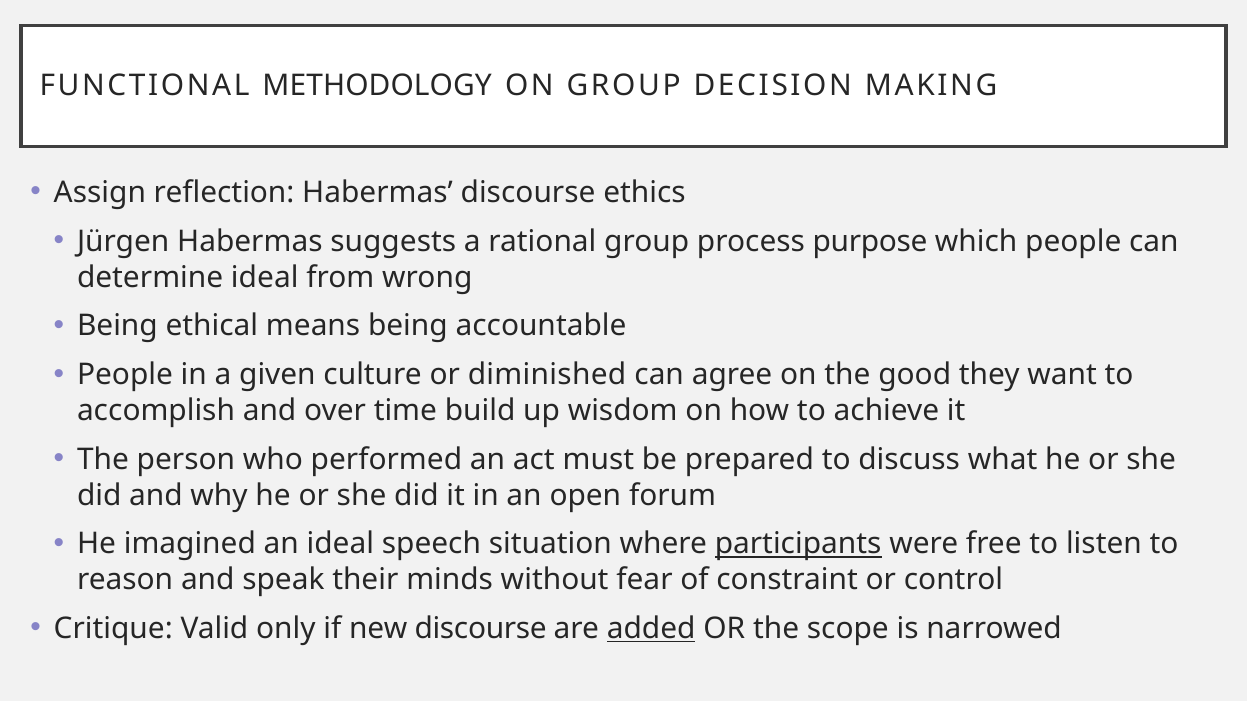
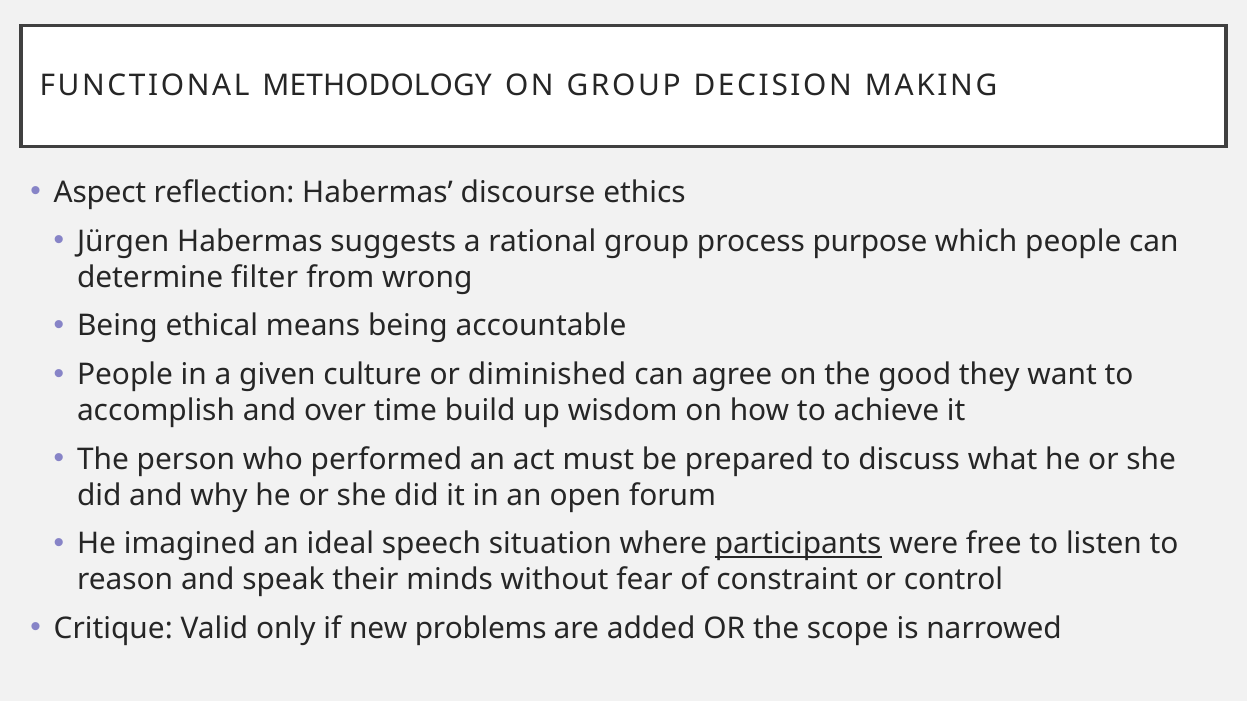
Assign: Assign -> Aspect (100, 193)
determine ideal: ideal -> filter (265, 277)
new discourse: discourse -> problems (481, 629)
added underline: present -> none (651, 629)
